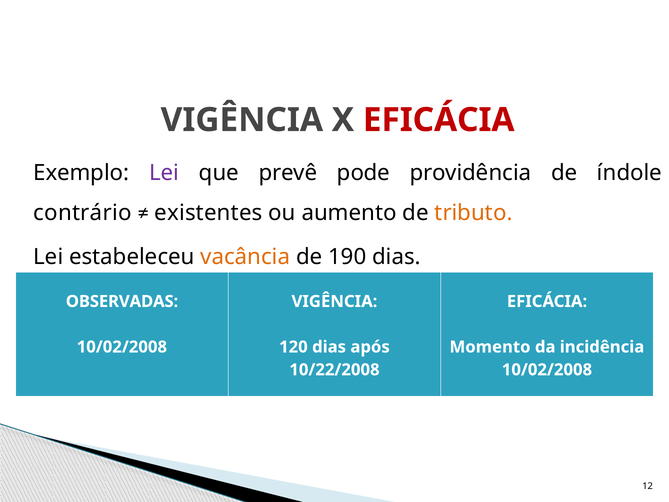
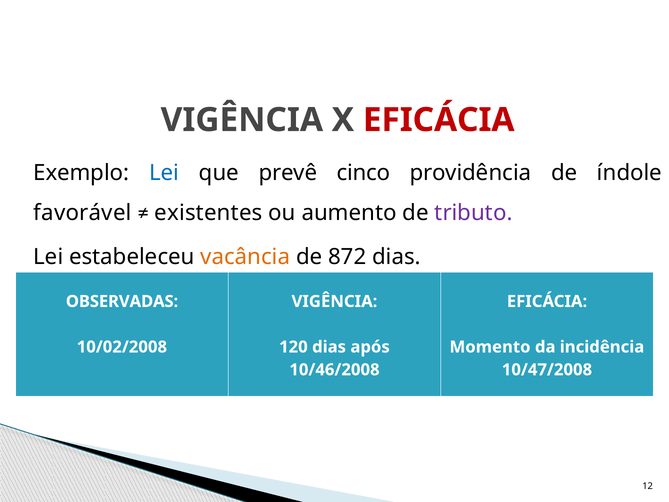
Lei colour: purple -> blue (164, 173)
pode: pode -> cinco (364, 173)
contrário: contrário -> favorável (83, 213)
tributo colour: orange -> purple (473, 213)
190: 190 -> 872 (347, 257)
10/22/2008: 10/22/2008 -> 10/46/2008 (334, 370)
10/02/2008: 10/02/2008 -> 10/47/2008 (547, 370)
